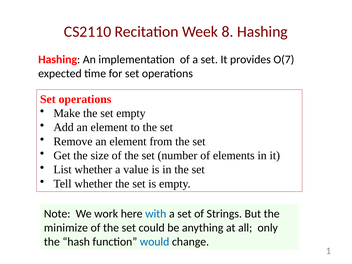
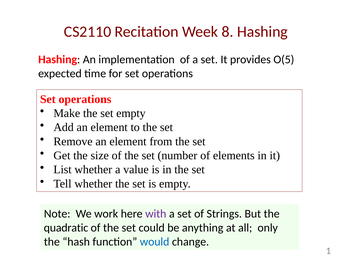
O(7: O(7 -> O(5 (284, 60)
with colour: blue -> purple (156, 214)
minimize: minimize -> quadratic (66, 228)
